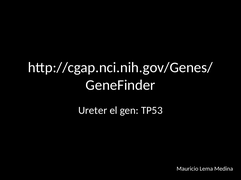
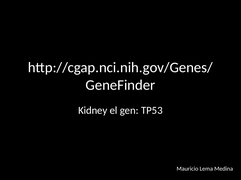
Ureter: Ureter -> Kidney (93, 111)
